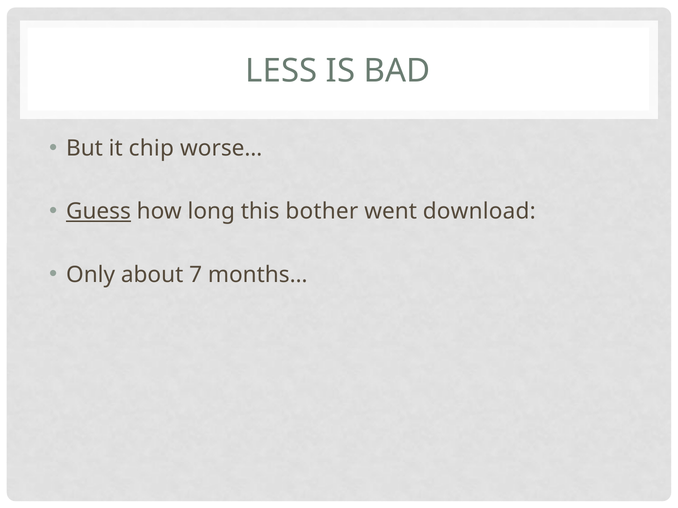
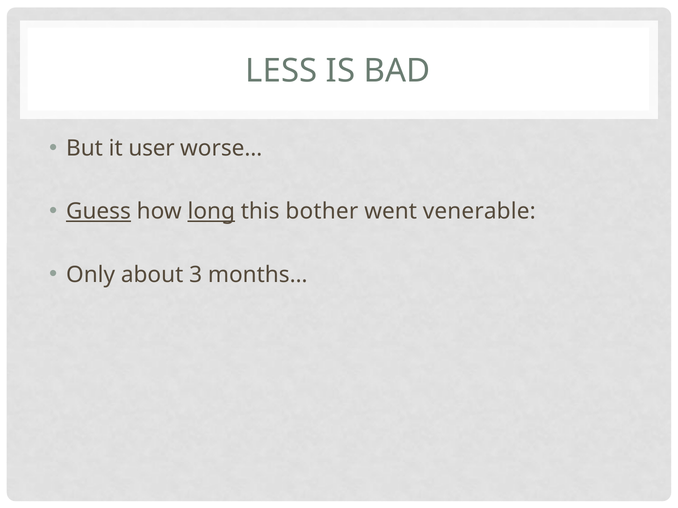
chip: chip -> user (152, 148)
long underline: none -> present (211, 212)
download: download -> venerable (479, 212)
7: 7 -> 3 (196, 275)
